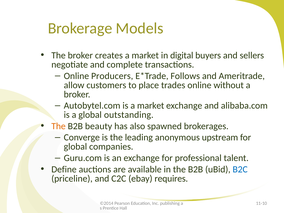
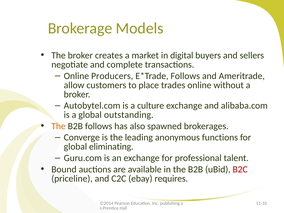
is a market: market -> culture (151, 106)
B2B beauty: beauty -> follows (99, 126)
upstream: upstream -> functions (220, 137)
companies: companies -> eliminating (111, 147)
Define: Define -> Bound (64, 169)
B2C colour: blue -> red (240, 169)
